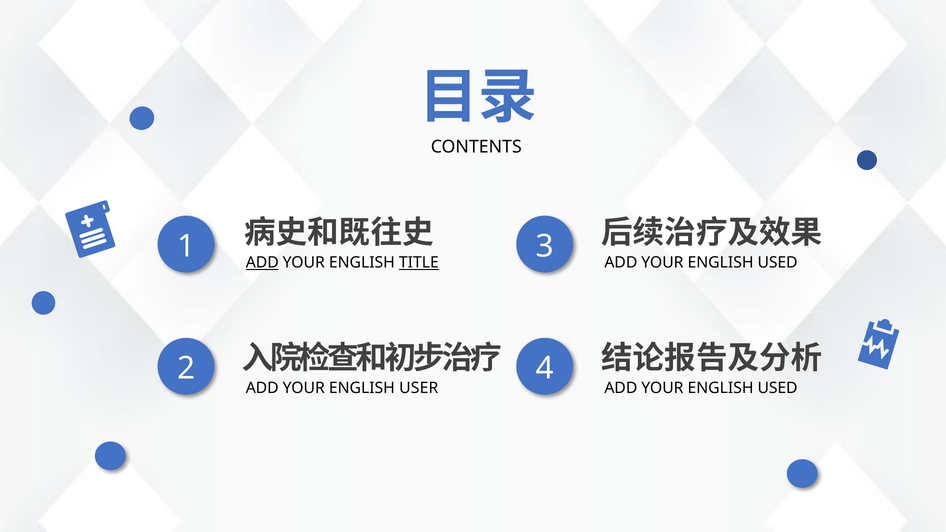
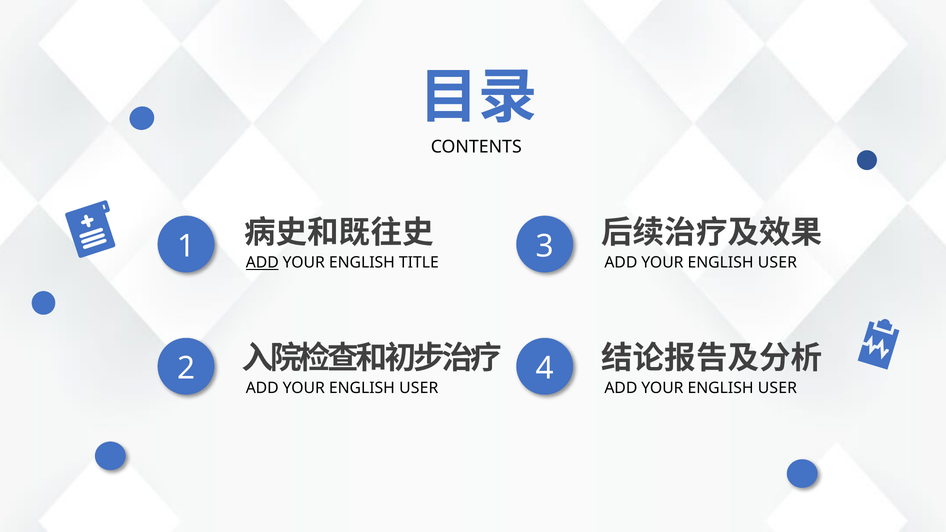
TITLE underline: present -> none (419, 263)
USED: USED -> USER (777, 263)
USED: USED -> USER (777, 388)
